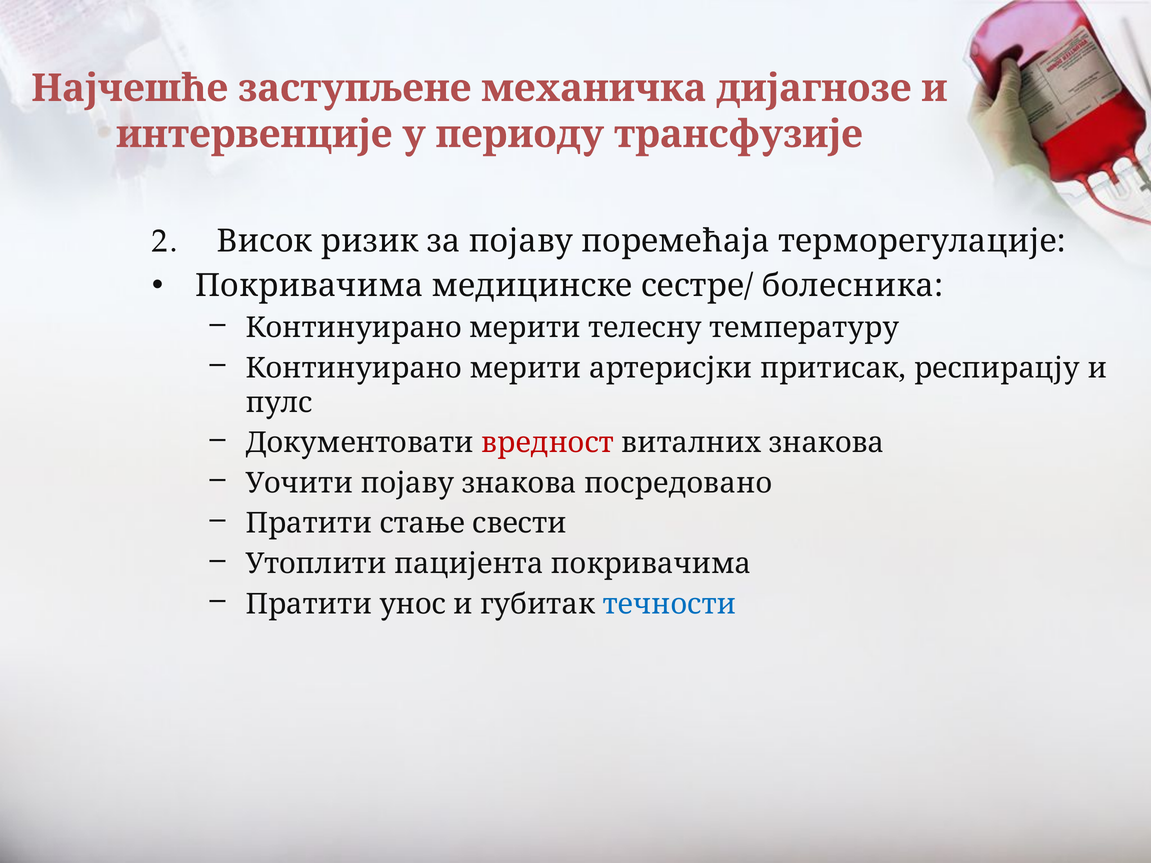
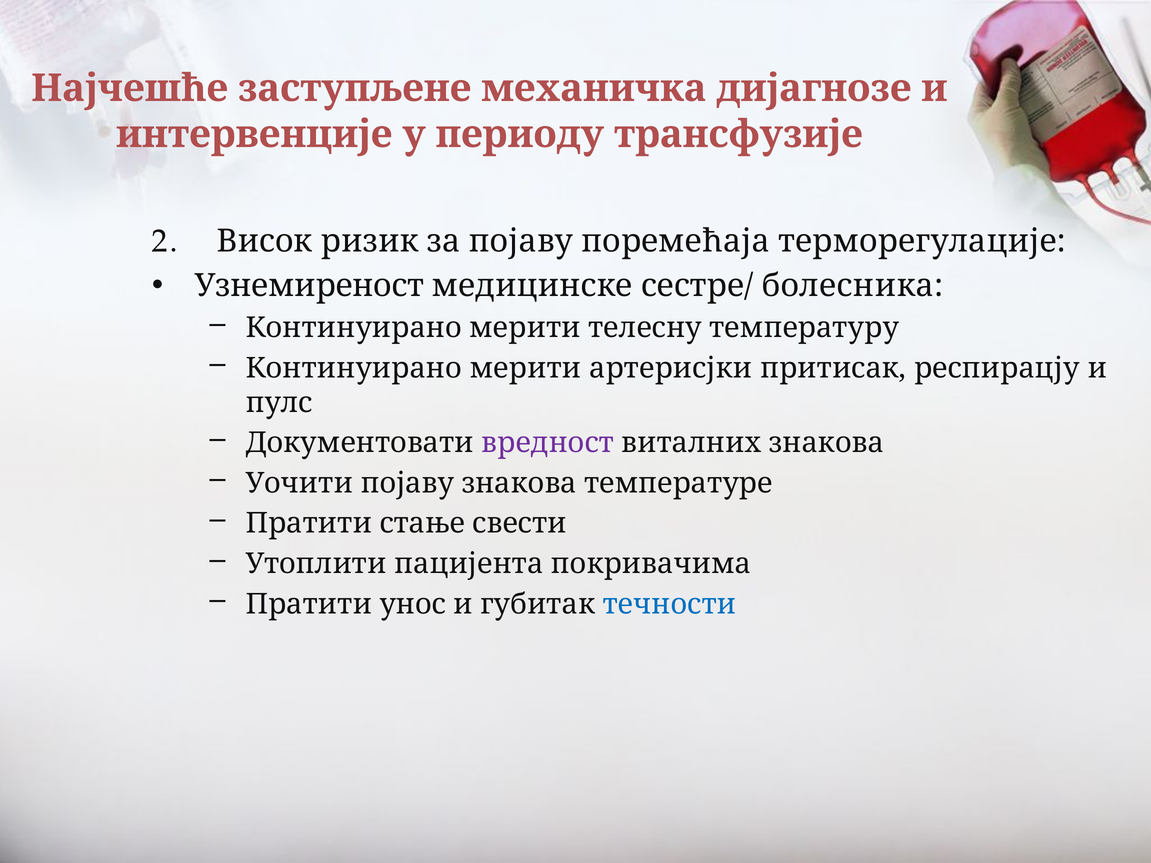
Покривачима: Покривачима -> Узнемиреност (309, 286)
вредност colour: red -> purple (548, 443)
посредовано: посредовано -> температуре (678, 483)
